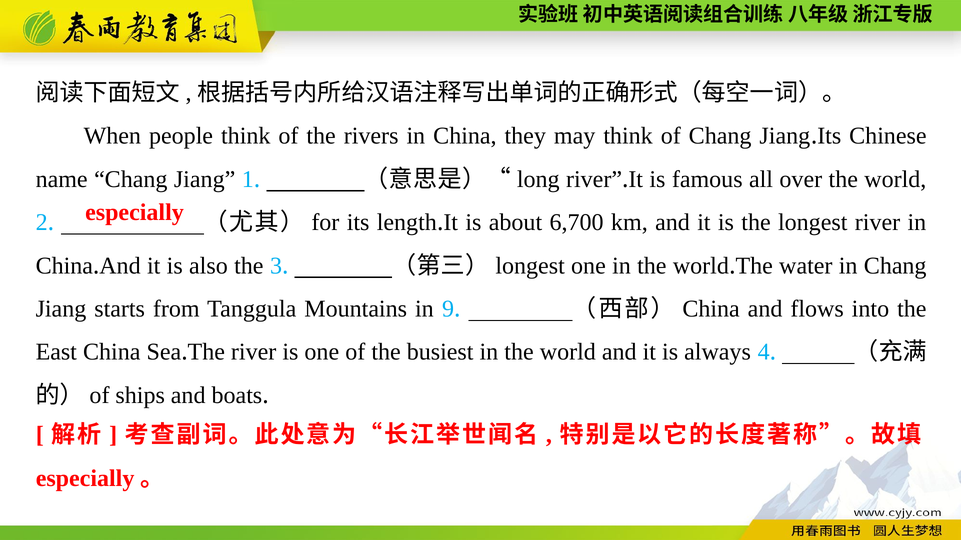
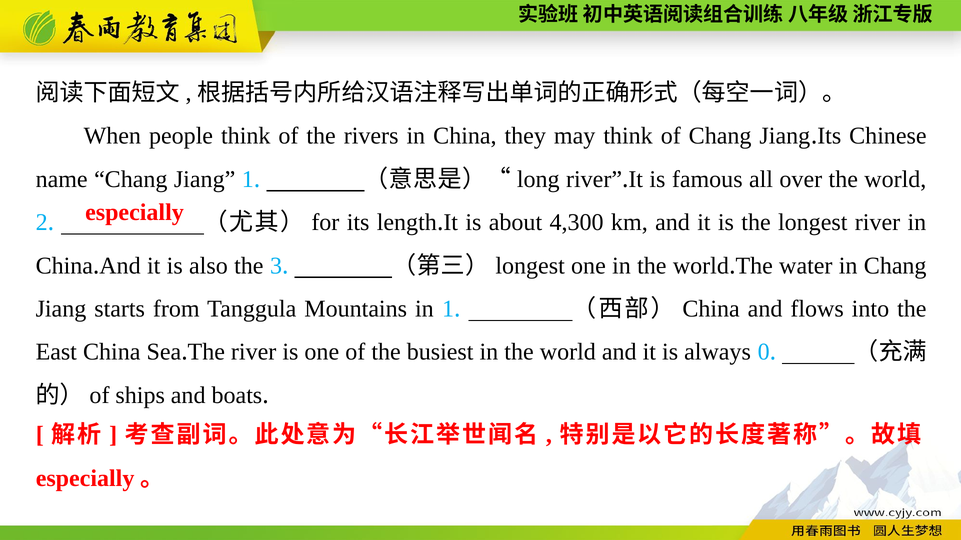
6,700: 6,700 -> 4,300 (577, 223)
in 9: 9 -> 1 (448, 309)
4: 4 -> 0 (764, 352)
